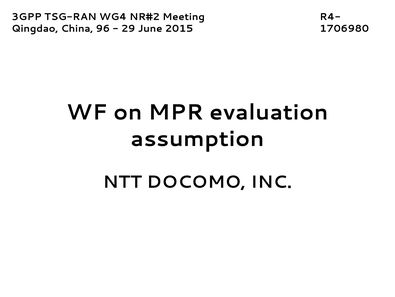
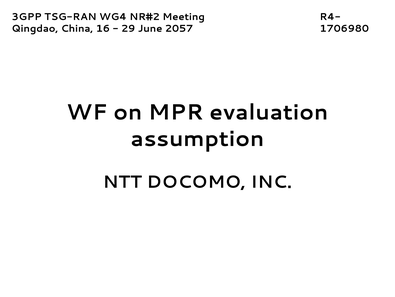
96: 96 -> 16 (103, 29)
2015: 2015 -> 2057 (179, 29)
